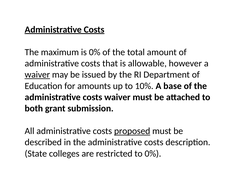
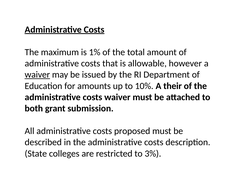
is 0%: 0% -> 1% (95, 52)
base: base -> their (173, 86)
proposed underline: present -> none (132, 131)
to 0%: 0% -> 3% (153, 153)
